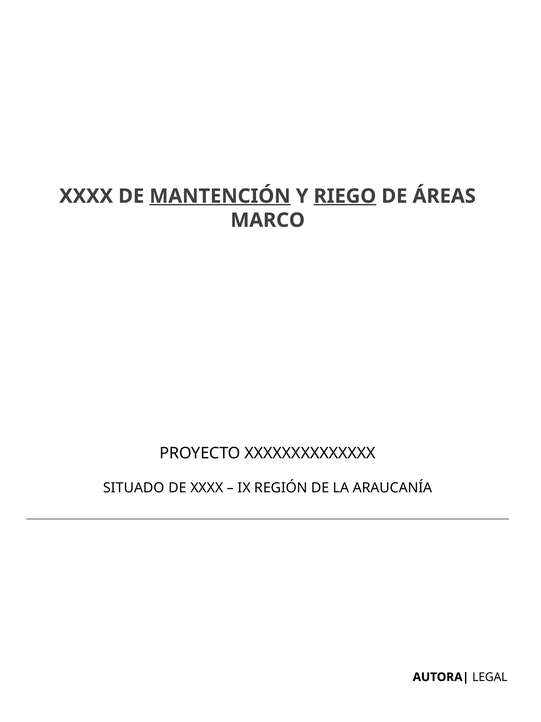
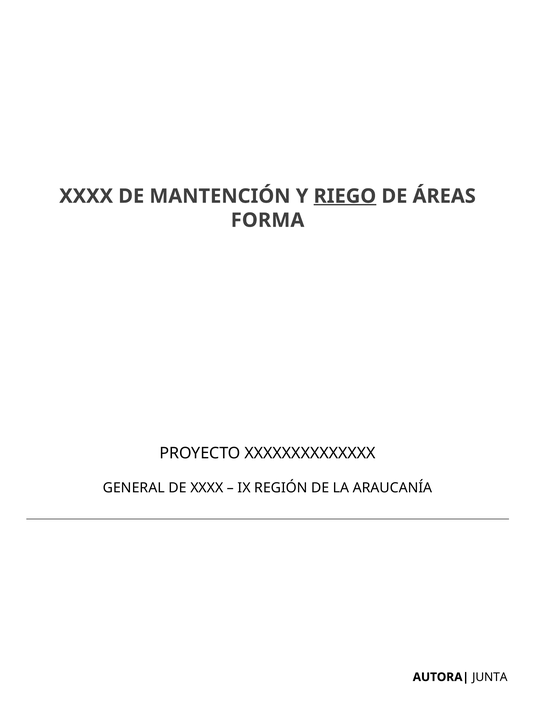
MANTENCIÓN underline: present -> none (220, 196)
MARCO: MARCO -> FORMA (268, 220)
SITUADO: SITUADO -> GENERAL (134, 488)
LEGAL: LEGAL -> JUNTA (490, 676)
